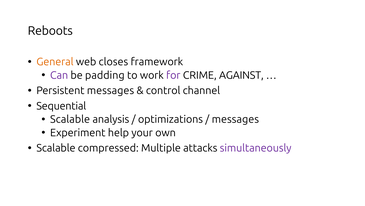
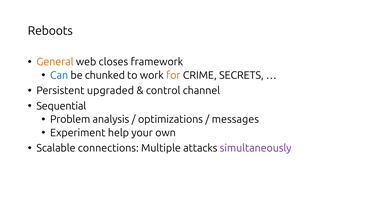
Can colour: purple -> blue (59, 75)
padding: padding -> chunked (105, 75)
for colour: purple -> orange (173, 75)
AGAINST: AGAINST -> SECRETS (241, 75)
Persistent messages: messages -> upgraded (110, 90)
Scalable: Scalable -> Problem (70, 119)
compressed: compressed -> connections (108, 148)
